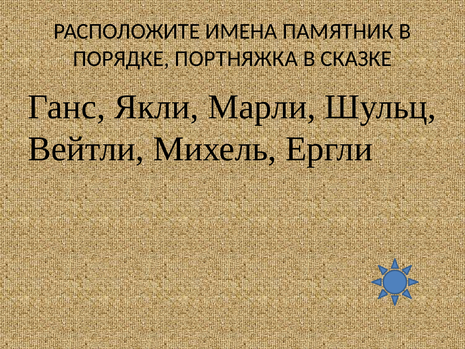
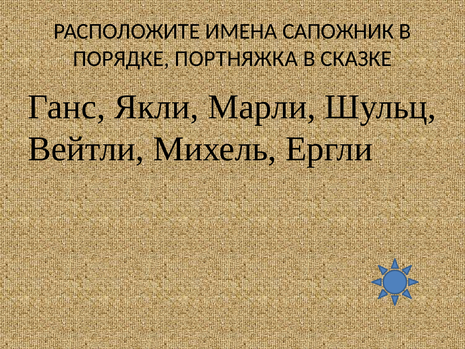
ПАМЯТНИК: ПАМЯТНИК -> САПОЖНИК (338, 31)
